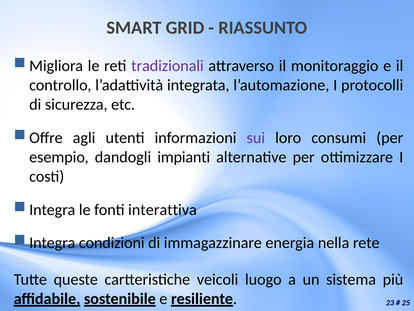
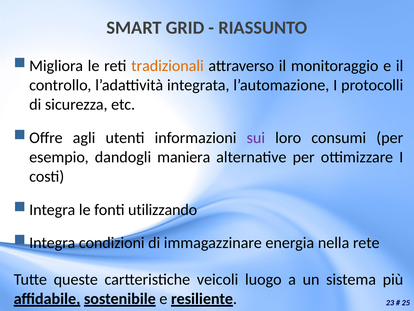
tradizionali colour: purple -> orange (167, 66)
impianti: impianti -> maniera (184, 157)
interattiva: interattiva -> utilizzando (163, 209)
